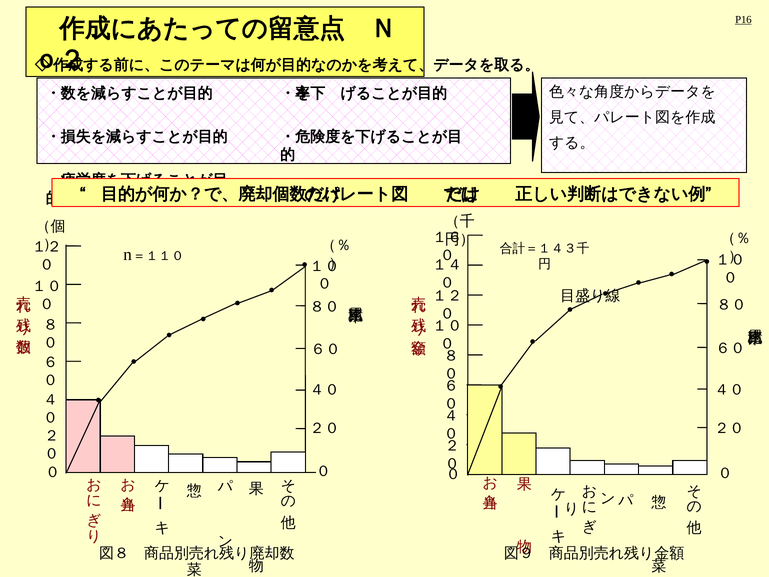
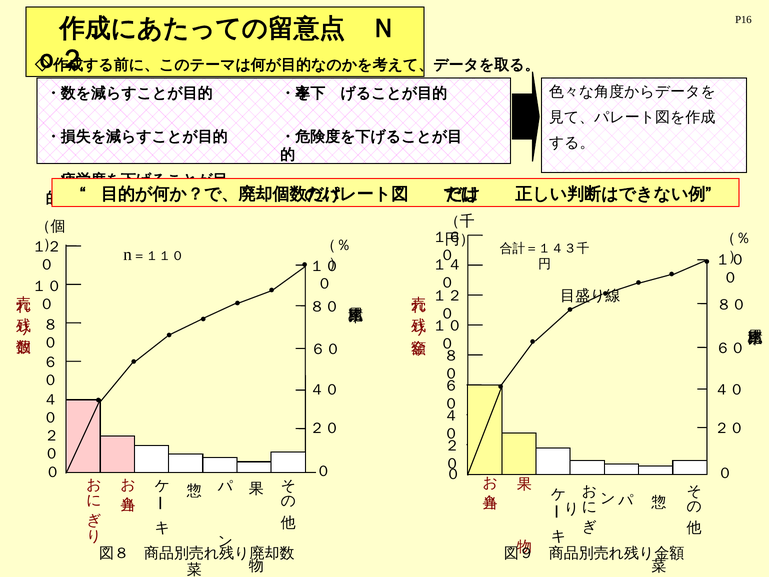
P16 underline: present -> none (743, 20)
